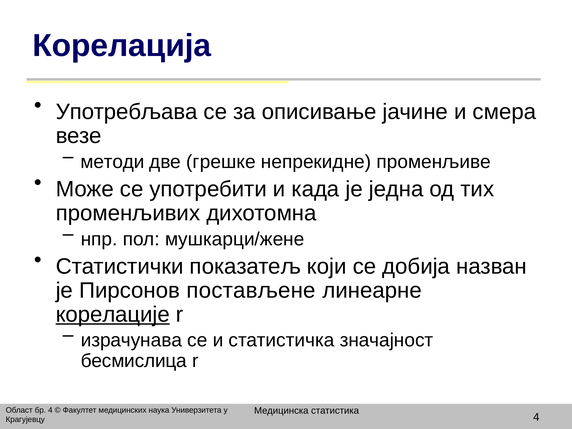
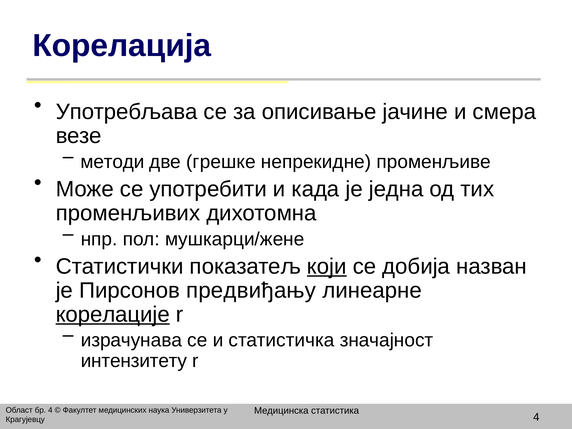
који underline: none -> present (327, 266)
постављене: постављене -> предвиђању (251, 290)
бесмислица: бесмислица -> интензитету (134, 361)
